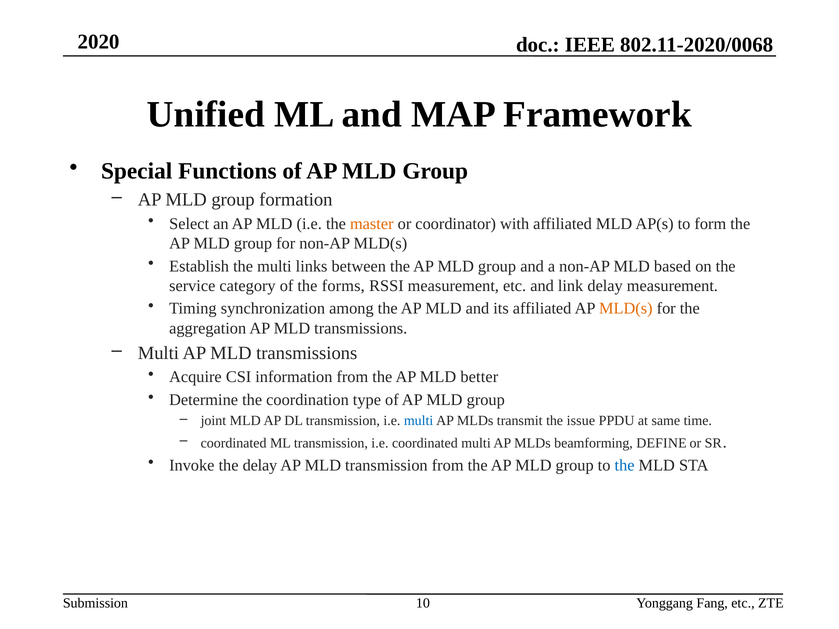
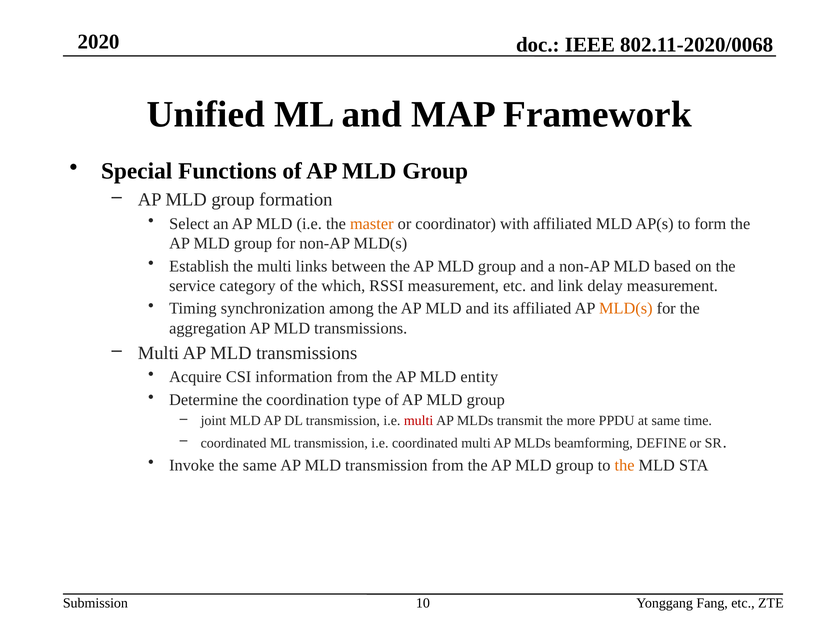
forms: forms -> which (343, 286)
better: better -> entity (479, 377)
multi colour: blue -> red (419, 421)
issue: issue -> more (581, 421)
the delay: delay -> same (260, 465)
the colour: blue -> orange (625, 465)
